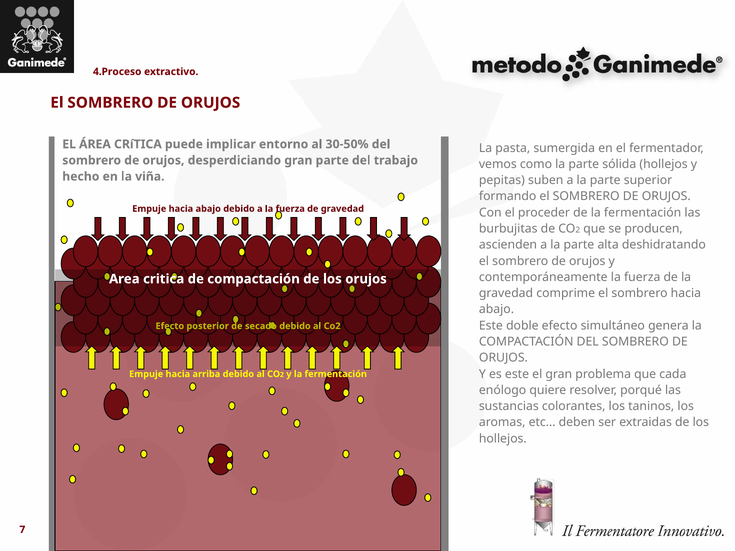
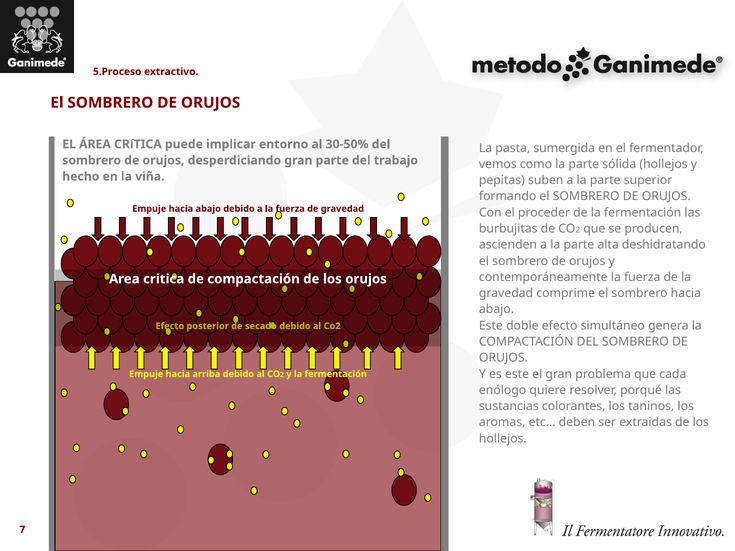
4.Proceso: 4.Proceso -> 5.Proceso (117, 72)
